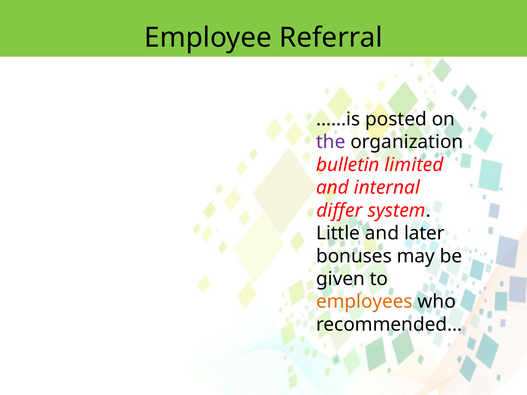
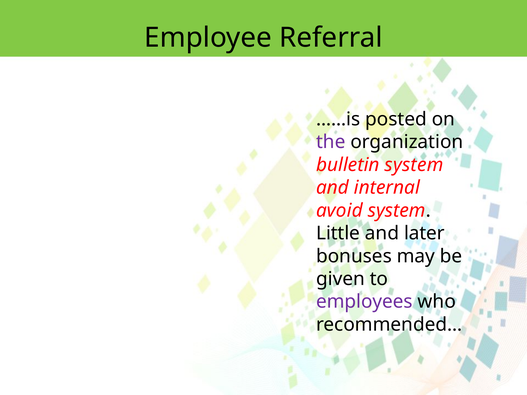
bulletin limited: limited -> system (414, 165)
differ: differ -> avoid (339, 211)
employees colour: orange -> purple (364, 302)
